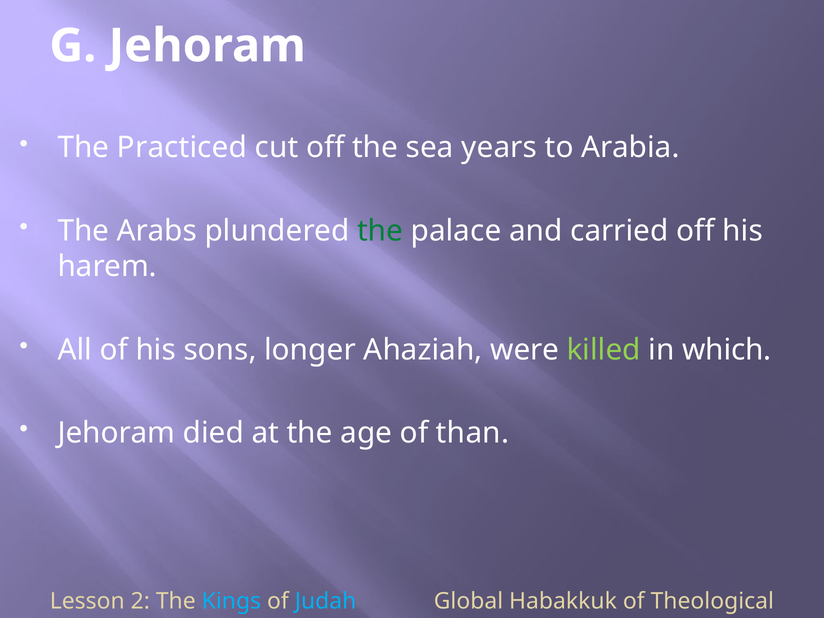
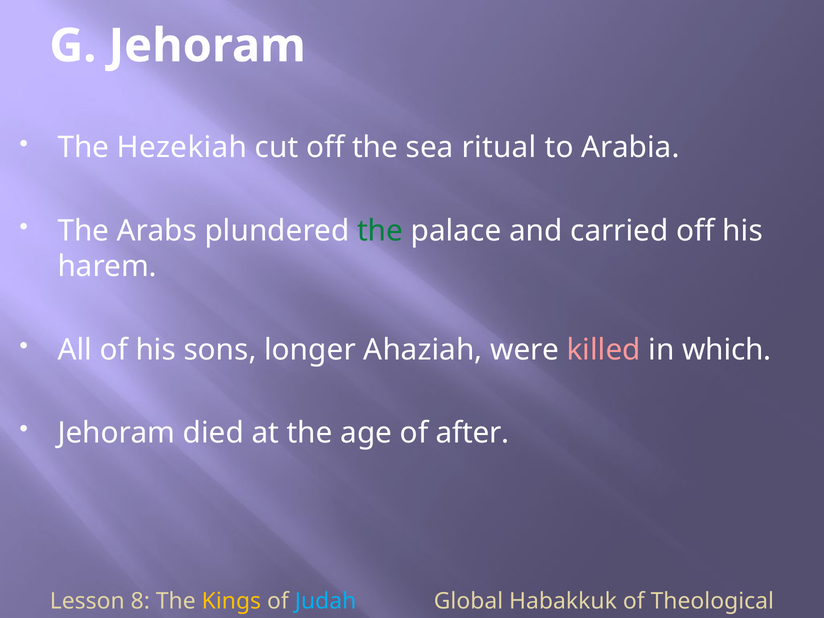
Practiced: Practiced -> Hezekiah (182, 148)
years: years -> ritual (499, 148)
killed colour: light green -> pink (604, 350)
than: than -> after (473, 433)
2: 2 -> 8 (140, 601)
Kings colour: light blue -> yellow (231, 601)
